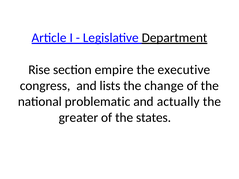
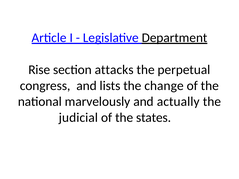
empire: empire -> attacks (114, 70)
executive: executive -> perpetual (184, 70)
problematic: problematic -> marvelously (98, 102)
greater: greater -> judicial (78, 118)
